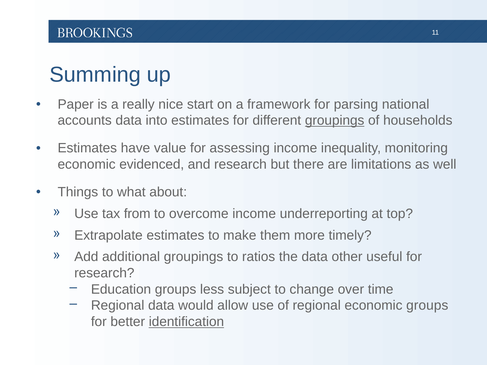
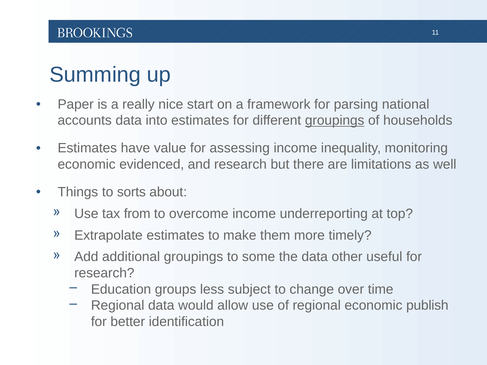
what: what -> sorts (131, 192)
ratios: ratios -> some (259, 257)
economic groups: groups -> publish (427, 306)
identification underline: present -> none (186, 322)
